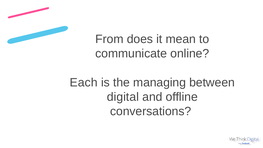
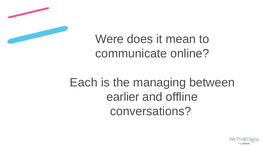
From: From -> Were (109, 39)
digital: digital -> earlier (123, 97)
